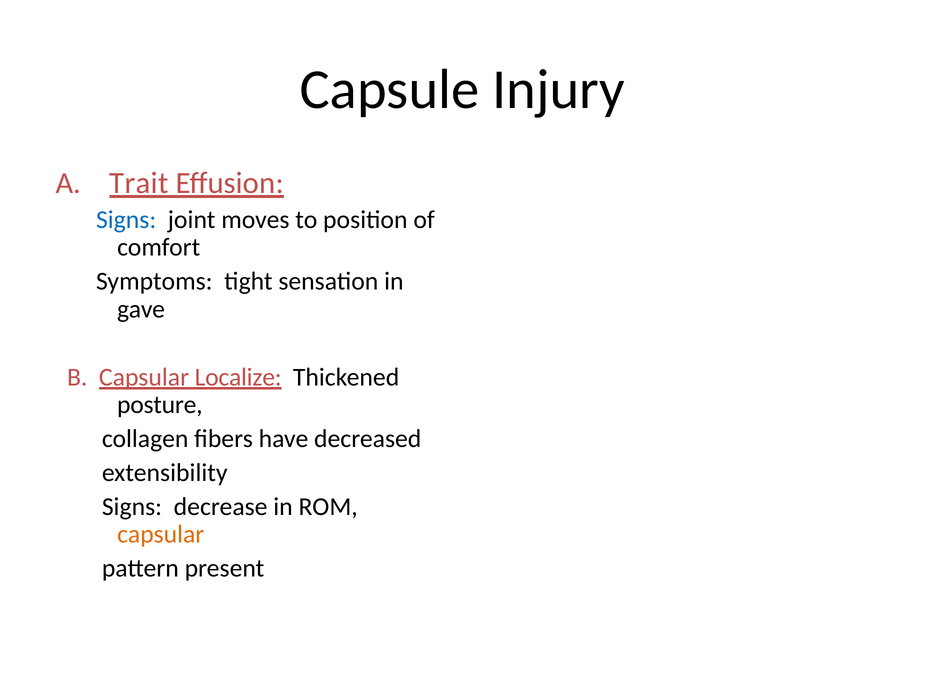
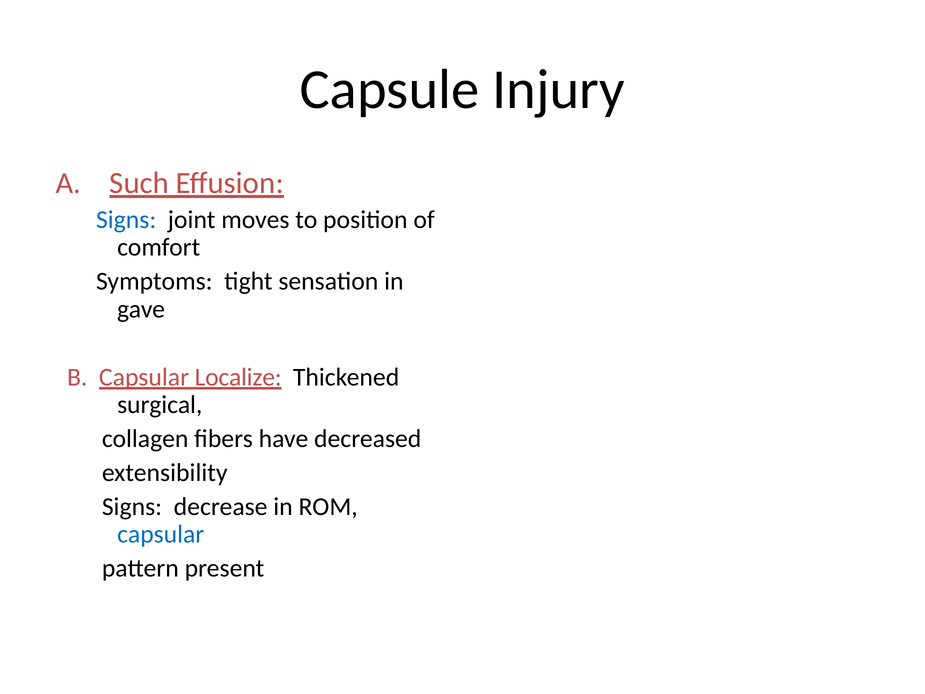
Trait: Trait -> Such (139, 183)
posture: posture -> surgical (160, 405)
capsular colour: orange -> blue (161, 534)
